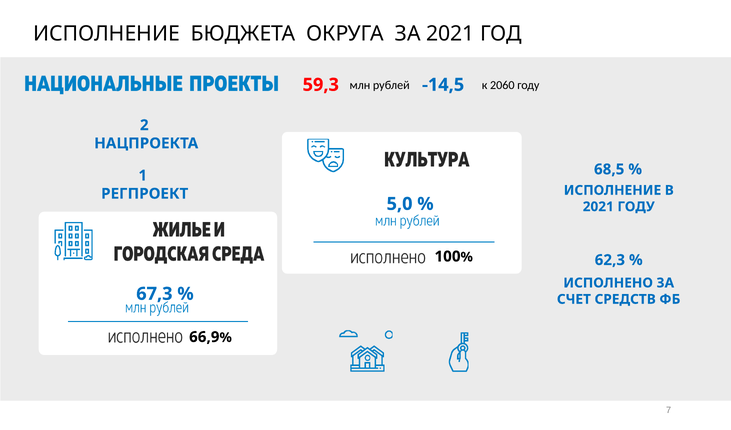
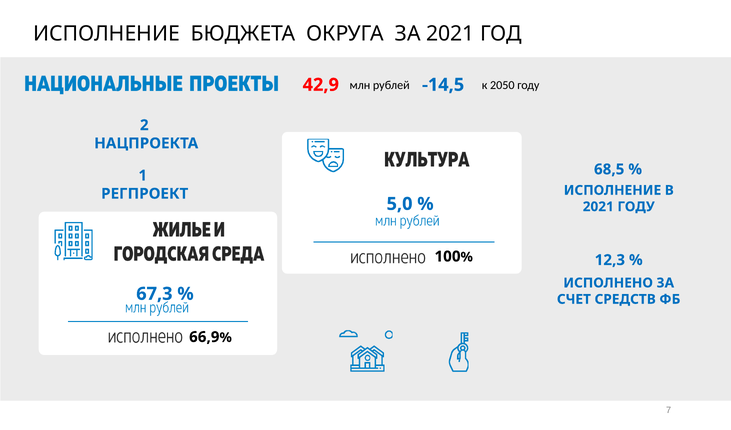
59,3: 59,3 -> 42,9 (321, 85)
2060: 2060 -> 2050 (502, 85)
62,3: 62,3 -> 12,3 (610, 260)
